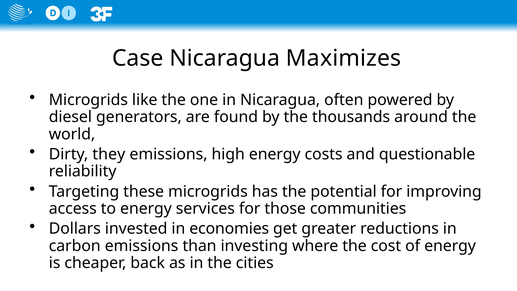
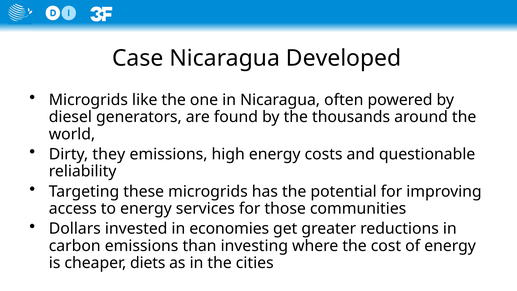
Maximizes: Maximizes -> Developed (344, 58)
back: back -> diets (148, 263)
